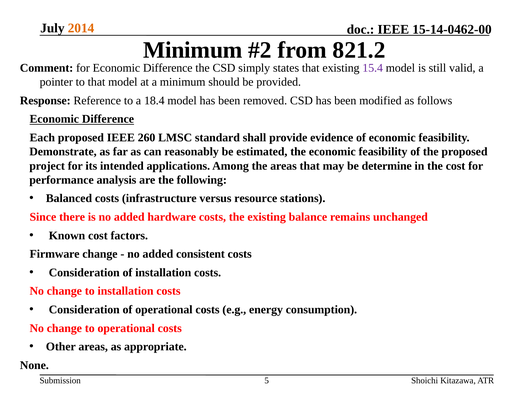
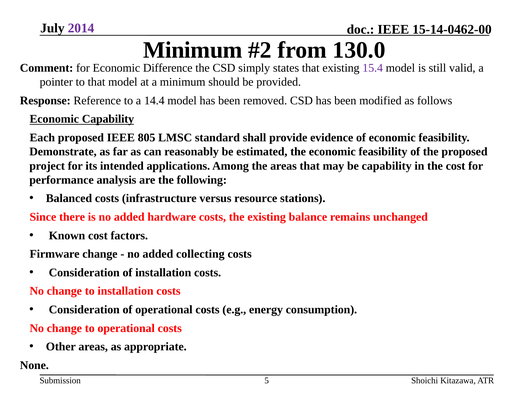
2014 colour: orange -> purple (81, 28)
821.2: 821.2 -> 130.0 (359, 50)
18.4: 18.4 -> 14.4 (154, 100)
Difference: Difference -> Capability (108, 119)
260: 260 -> 805 (147, 137)
be determine: determine -> capability (387, 166)
consistent: consistent -> collecting (200, 254)
